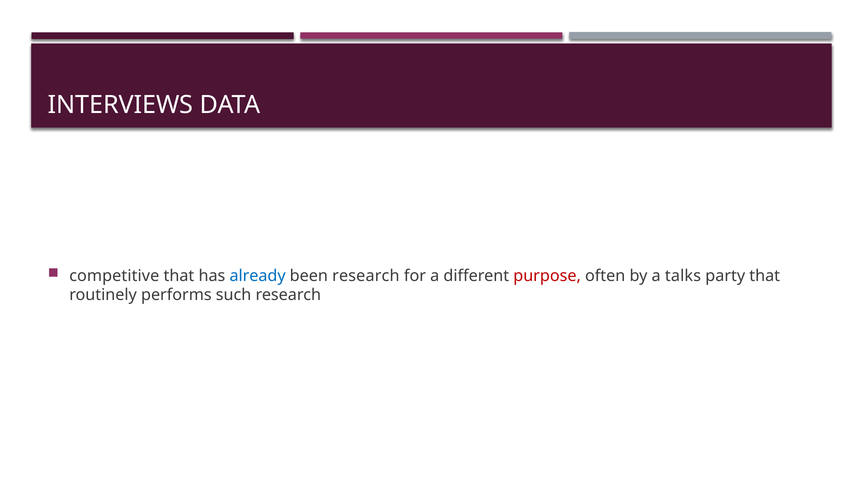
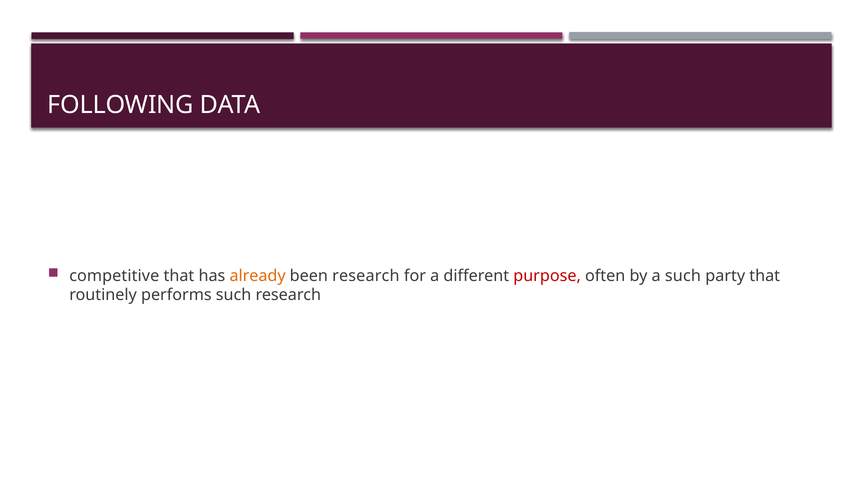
INTERVIEWS: INTERVIEWS -> FOLLOWING (121, 105)
already colour: blue -> orange (258, 276)
a talks: talks -> such (683, 276)
